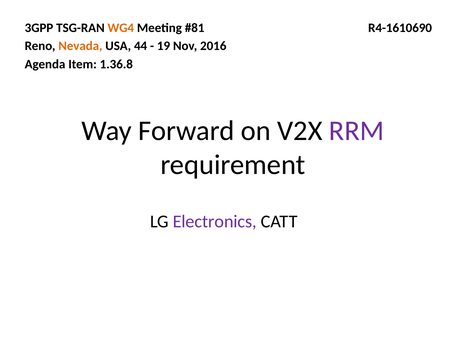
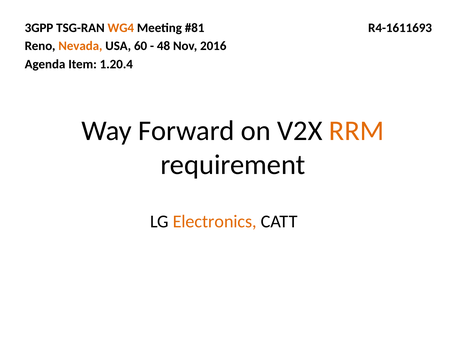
R4-1610690: R4-1610690 -> R4-1611693 (400, 28)
44: 44 -> 60 (141, 46)
19: 19 -> 48 (164, 46)
1.36.8: 1.36.8 -> 1.20.4 (116, 64)
RRM colour: purple -> orange (357, 131)
Electronics colour: purple -> orange (215, 222)
